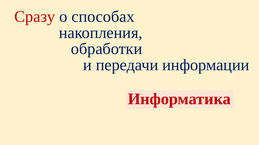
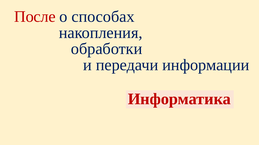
Сразу: Сразу -> После (35, 17)
